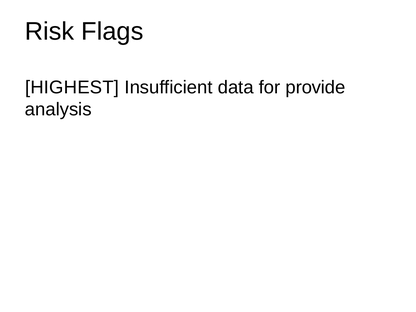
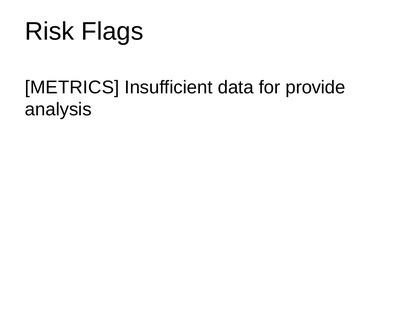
HIGHEST: HIGHEST -> METRICS (72, 87)
